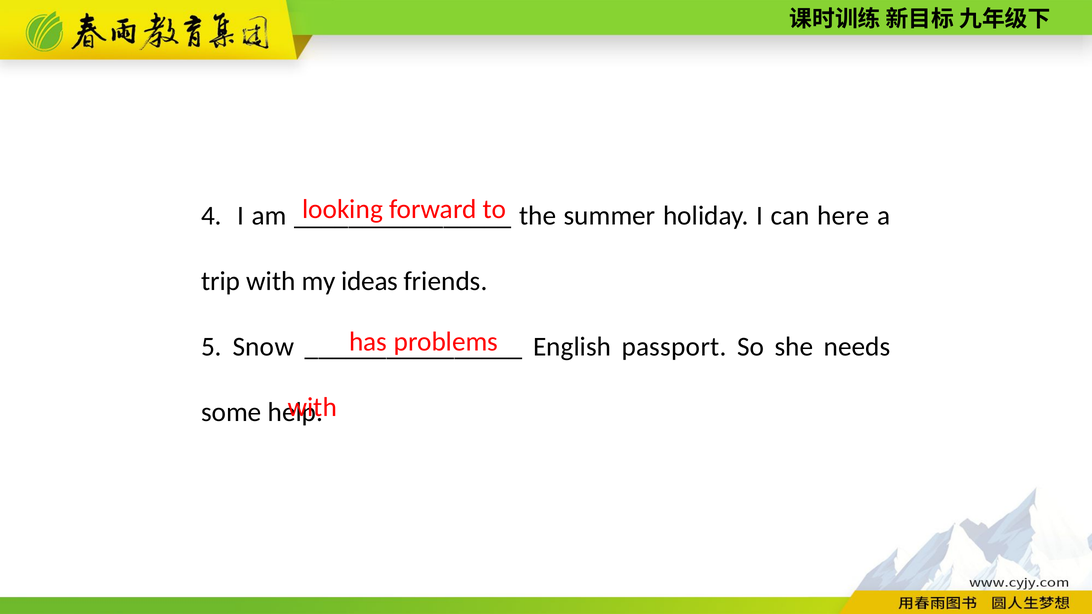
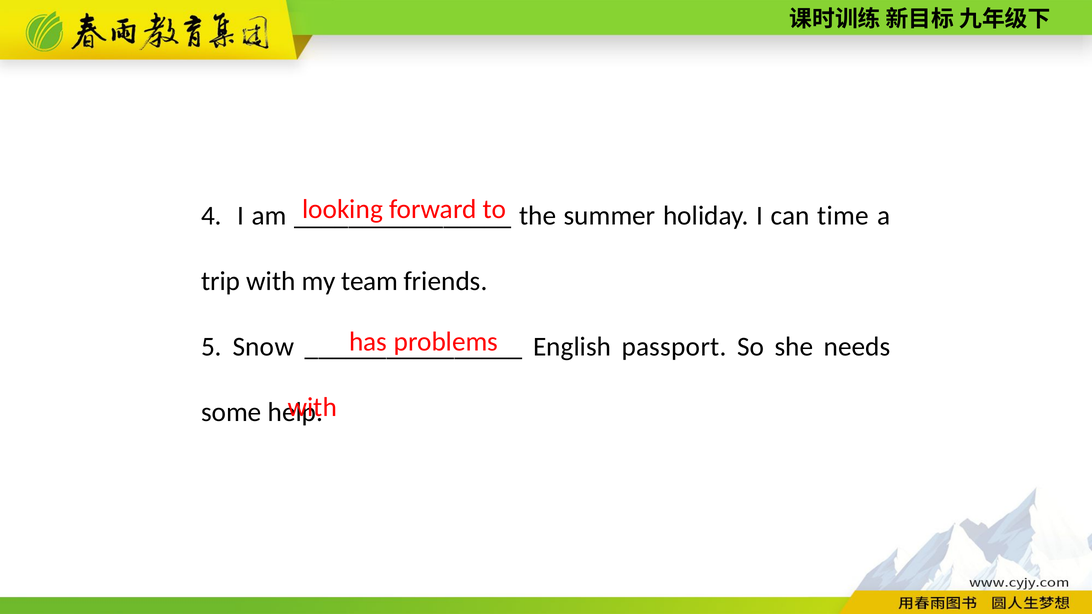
here: here -> time (843, 216)
ideas: ideas -> team (370, 281)
